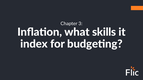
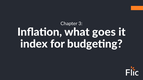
skills: skills -> goes (104, 32)
